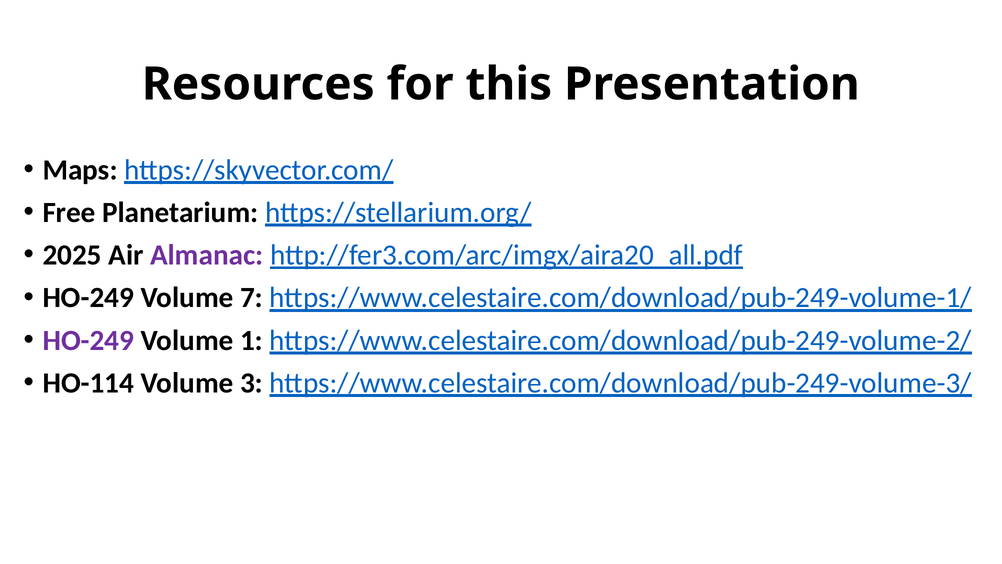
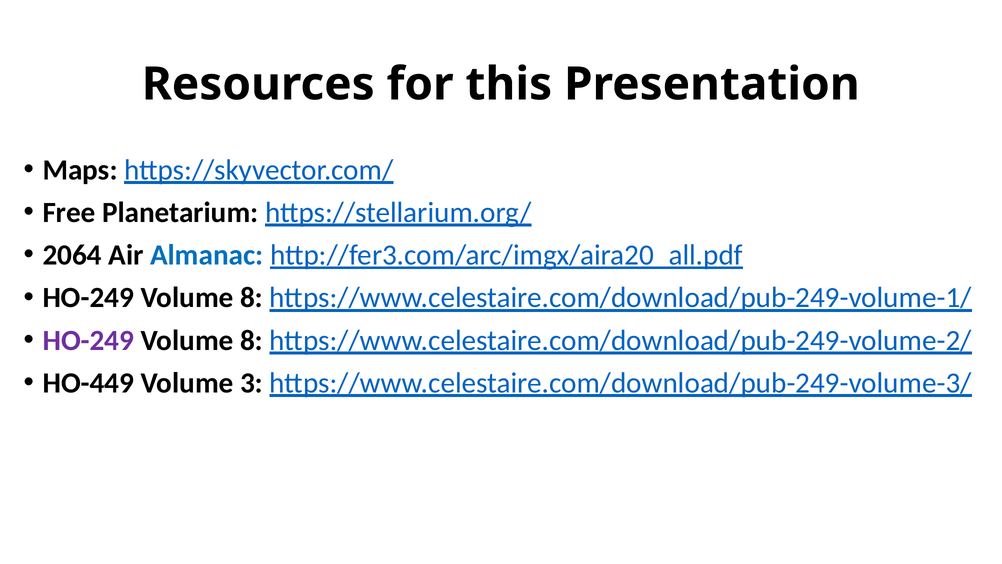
2025: 2025 -> 2064 (72, 255)
Almanac colour: purple -> blue (207, 255)
7: 7 -> 8 (251, 298)
1: 1 -> 8 (251, 340)
HO-114: HO-114 -> HO-449 (88, 383)
